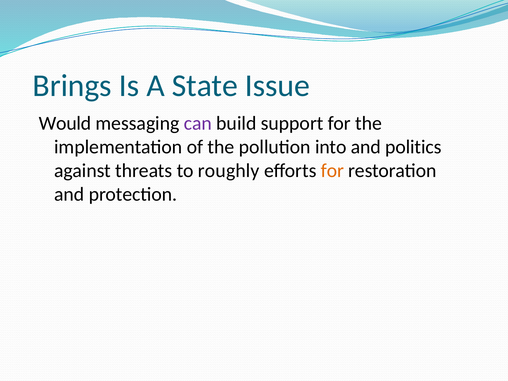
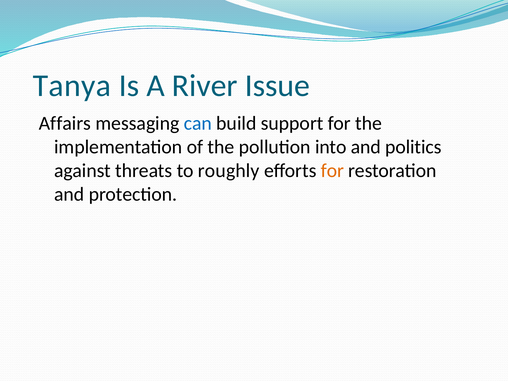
Brings: Brings -> Tanya (72, 86)
State: State -> River (205, 86)
Would: Would -> Affairs (65, 123)
can colour: purple -> blue (198, 123)
